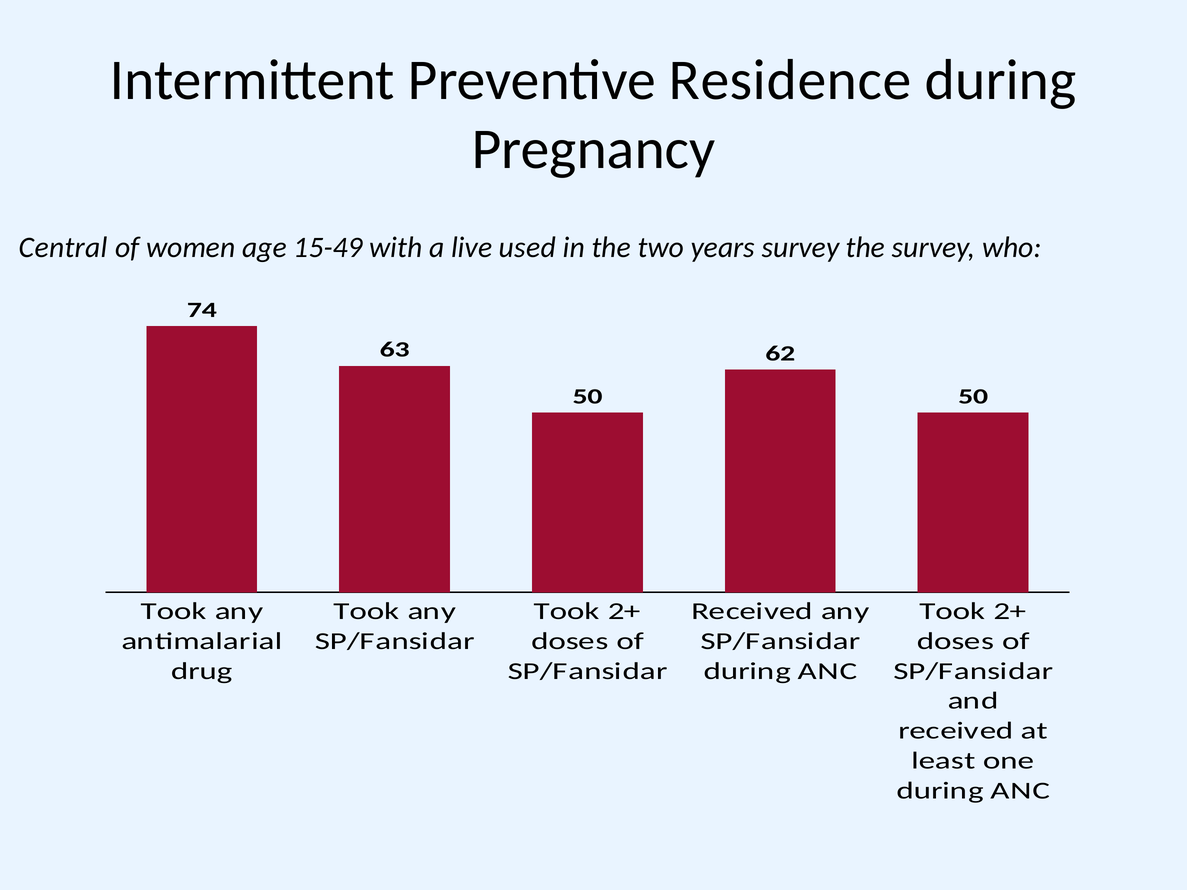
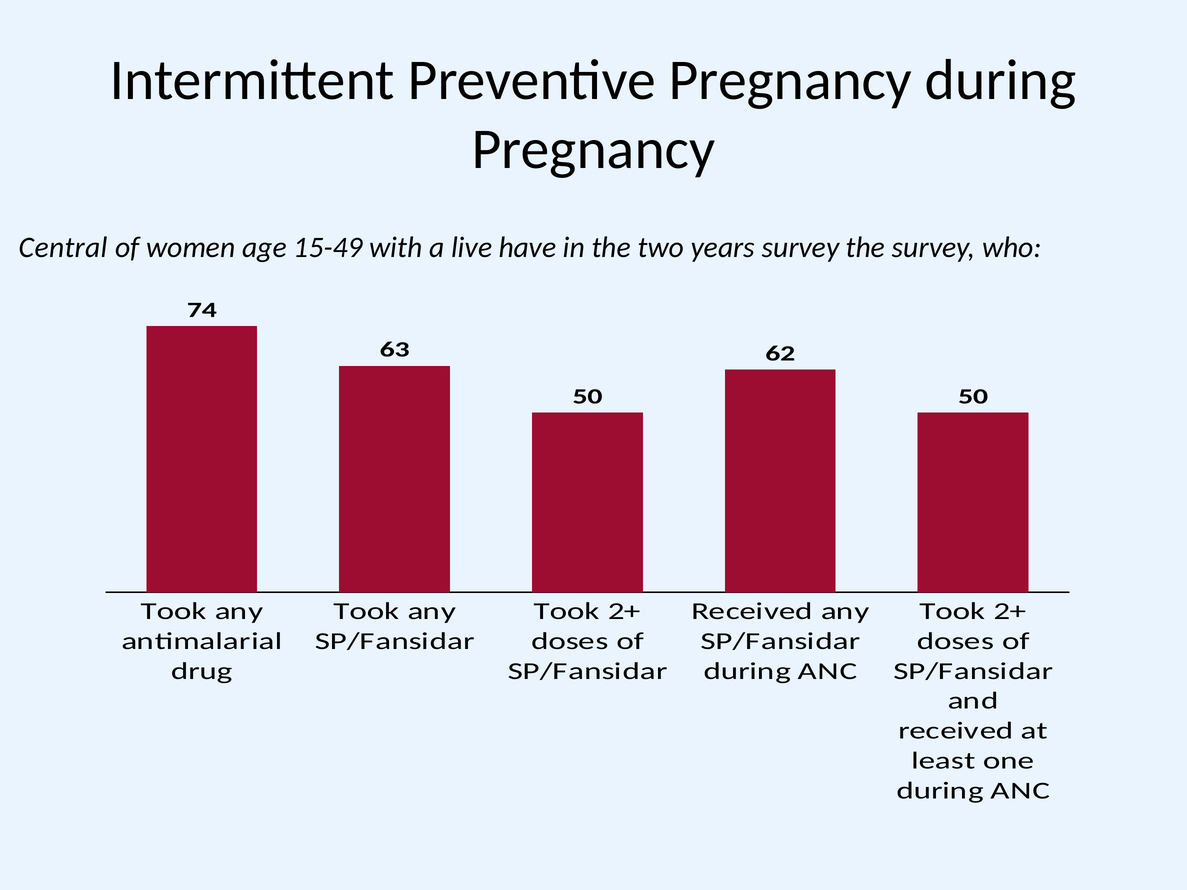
Preventive Residence: Residence -> Pregnancy (790, 80)
used: used -> have (527, 247)
